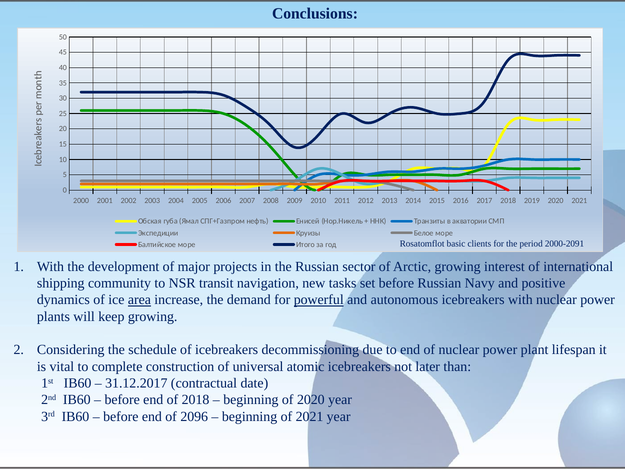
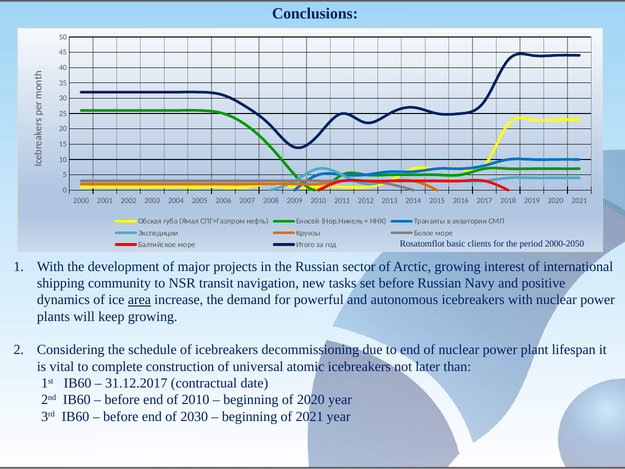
2000-2091: 2000-2091 -> 2000-2050 (564, 244)
powerful underline: present -> none (319, 300)
of 2018: 2018 -> 2010 (196, 400)
2096: 2096 -> 2030 (194, 416)
